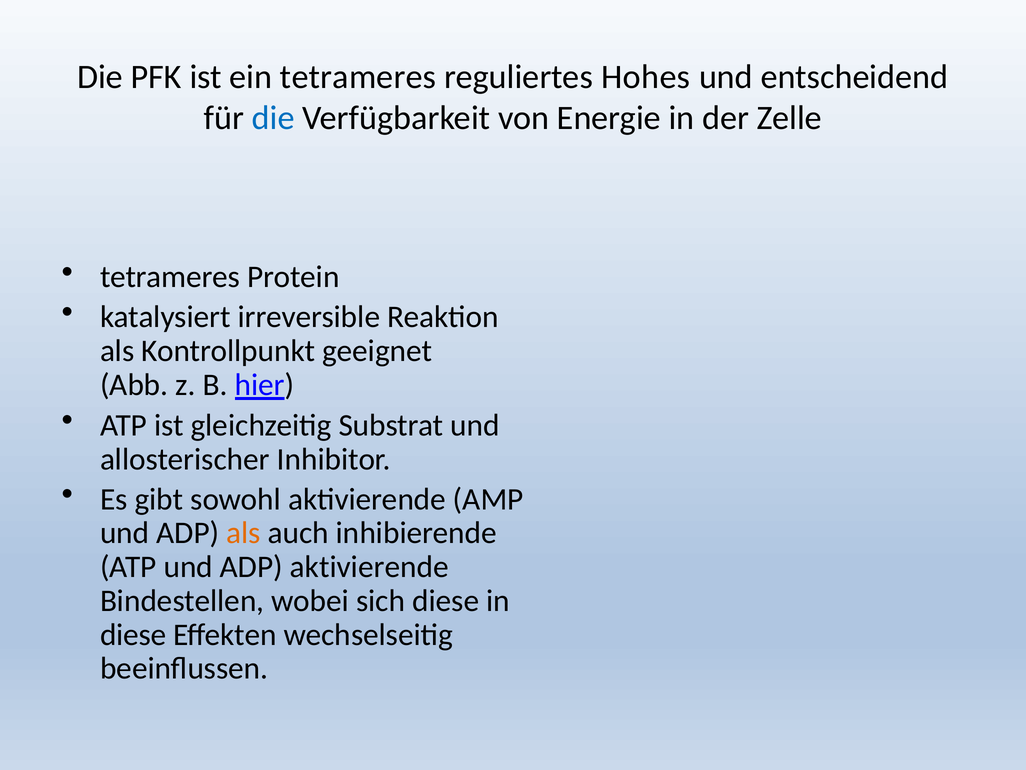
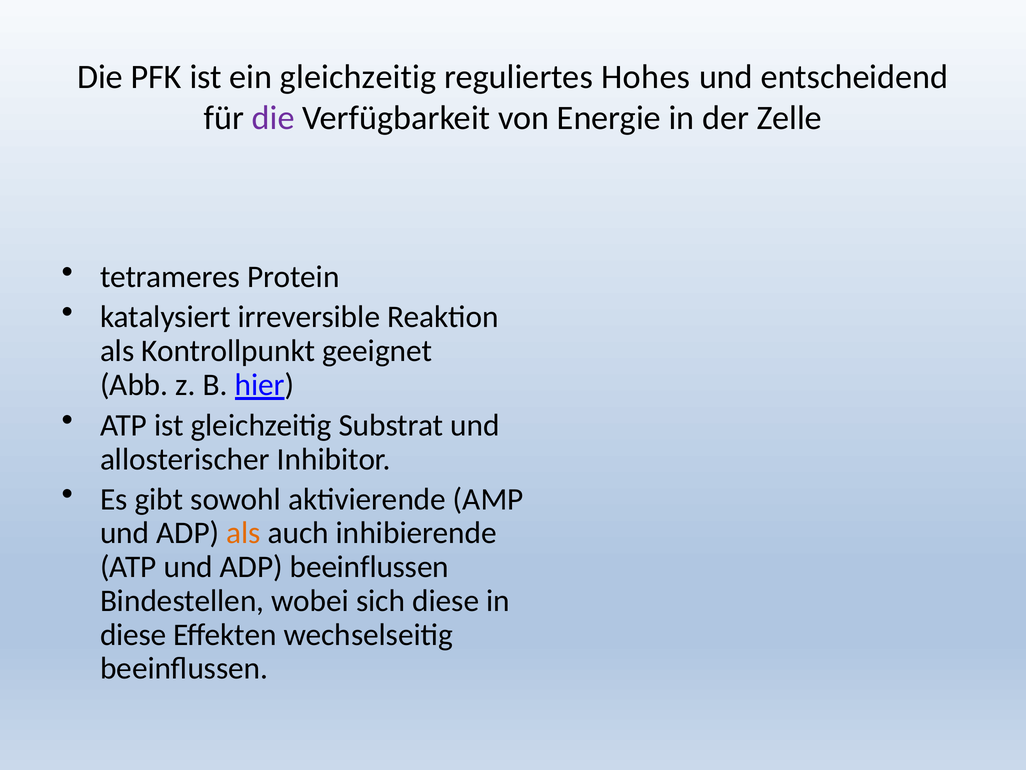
ein tetrameres: tetrameres -> gleichzeitig (358, 77)
die colour: blue -> purple (273, 118)
ADP aktivierende: aktivierende -> beeinflussen (369, 567)
